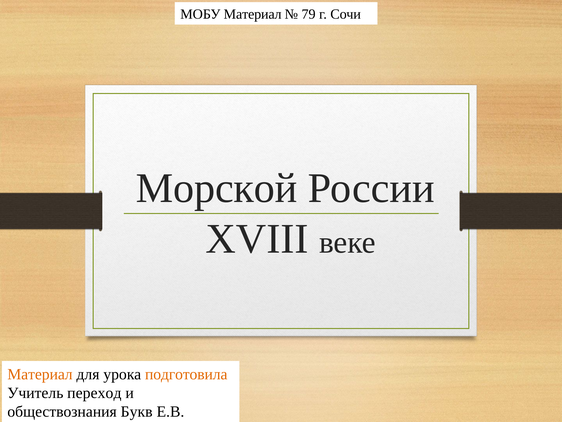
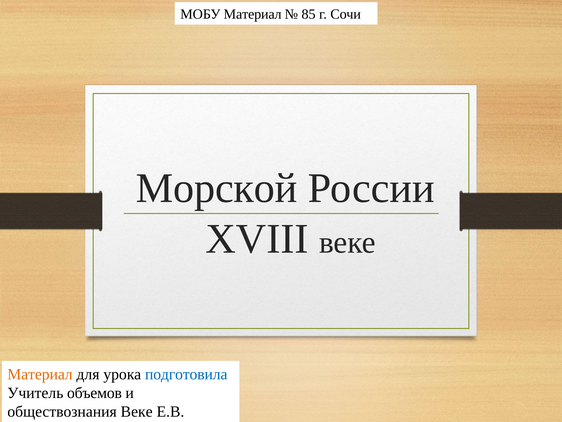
79: 79 -> 85 (309, 14)
подготовила colour: orange -> blue (186, 374)
переход: переход -> объемов (94, 392)
обществознания Букв: Букв -> Веке (137, 411)
